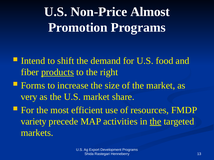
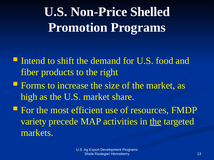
Almost: Almost -> Shelled (150, 12)
products underline: present -> none (58, 72)
very: very -> high (29, 97)
